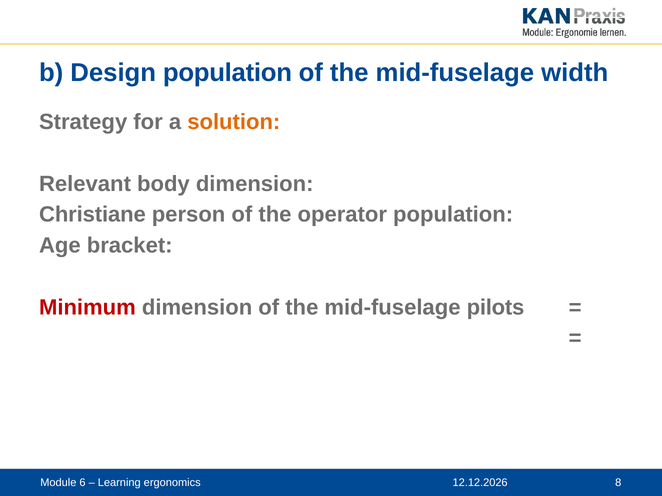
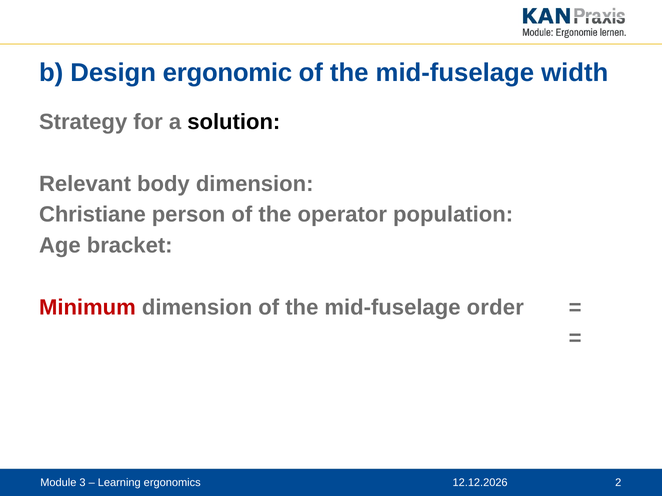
Design population: population -> ergonomic (227, 73)
solution colour: orange -> black (234, 122)
pilots: pilots -> order (495, 308)
6: 6 -> 3 (83, 483)
8: 8 -> 2 (618, 483)
